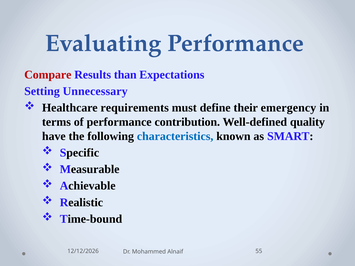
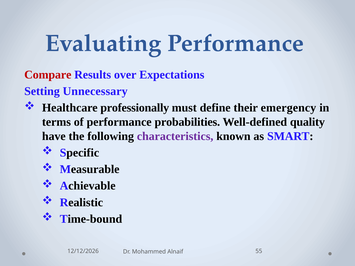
than: than -> over (125, 75)
requirements: requirements -> professionally (135, 108)
contribution: contribution -> probabilities (187, 122)
characteristics colour: blue -> purple (175, 136)
